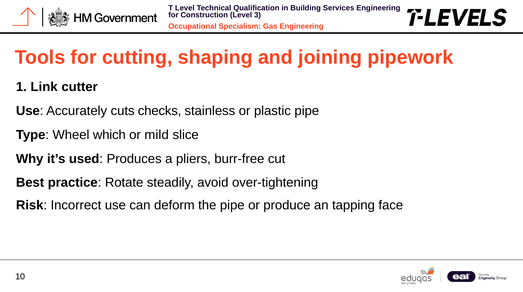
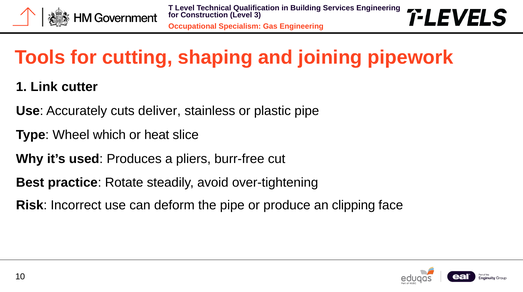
checks: checks -> deliver (159, 111)
mild: mild -> heat (157, 135)
tapping: tapping -> clipping (354, 205)
